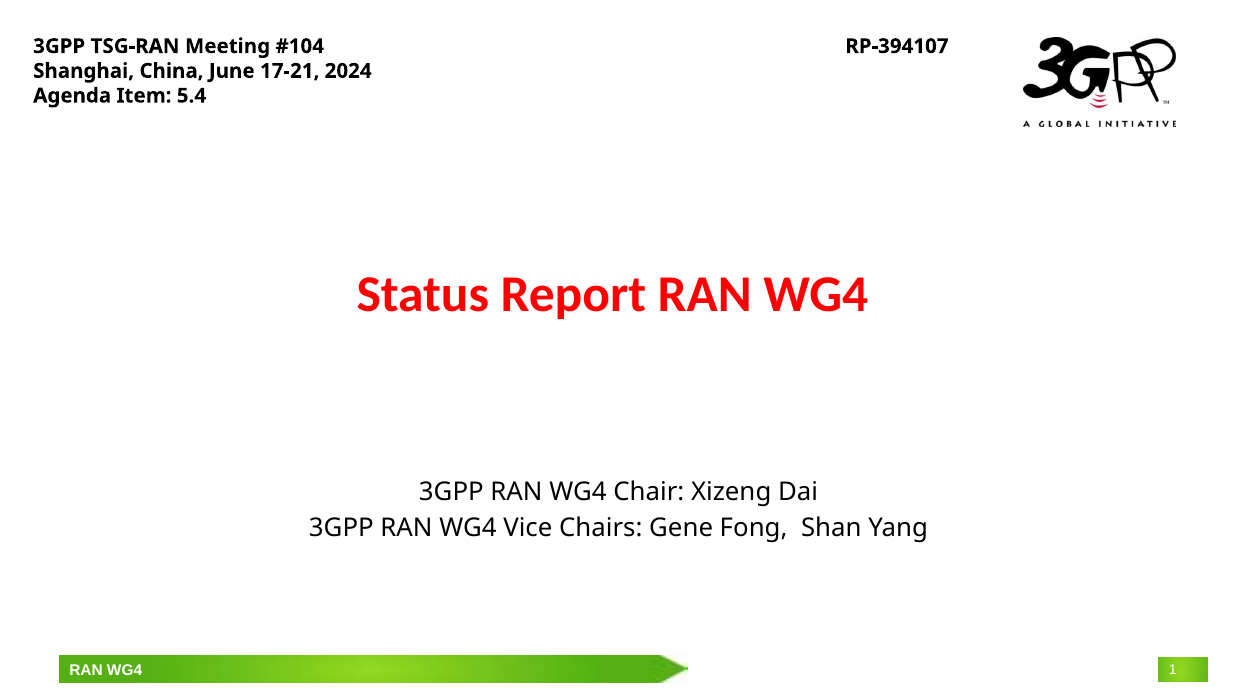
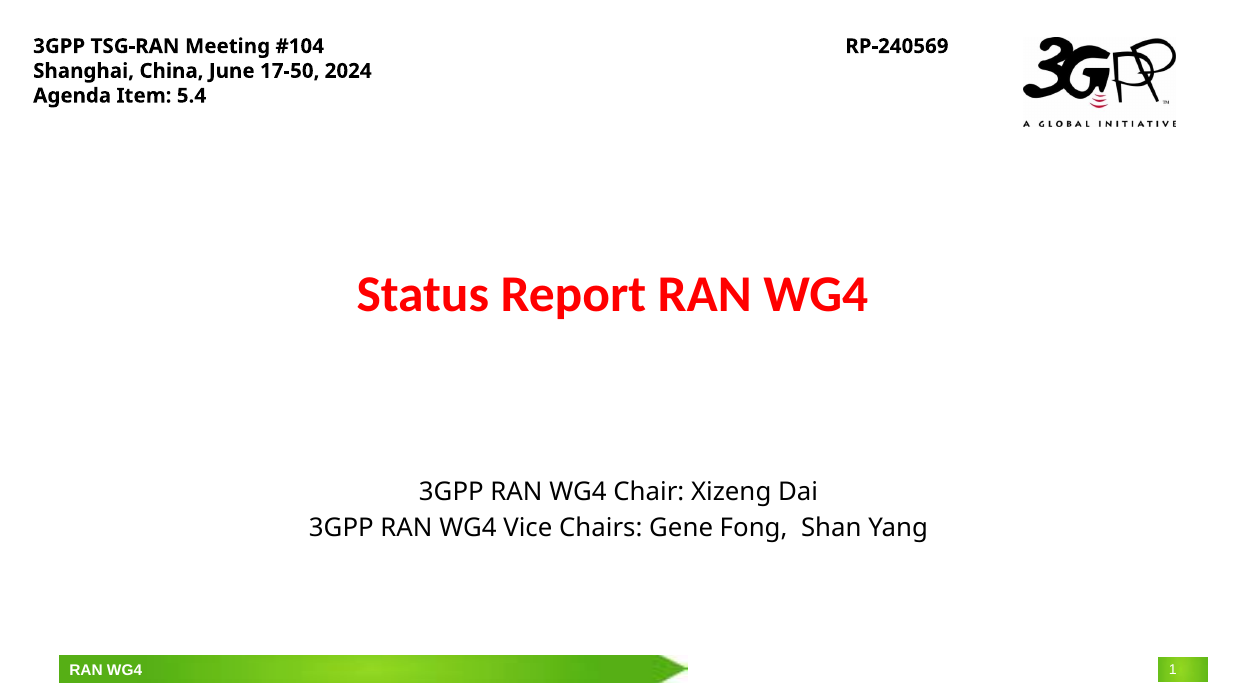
RP-394107: RP-394107 -> RP-240569 (897, 46)
17-21: 17-21 -> 17-50 (290, 71)
